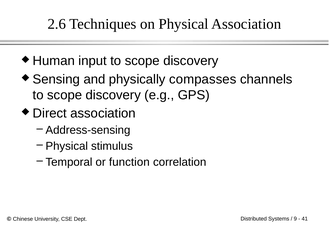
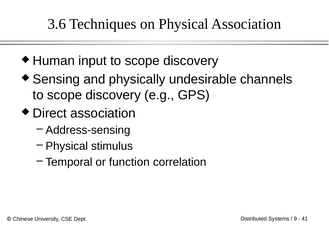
2.6: 2.6 -> 3.6 (57, 24)
compasses: compasses -> undesirable (203, 79)
